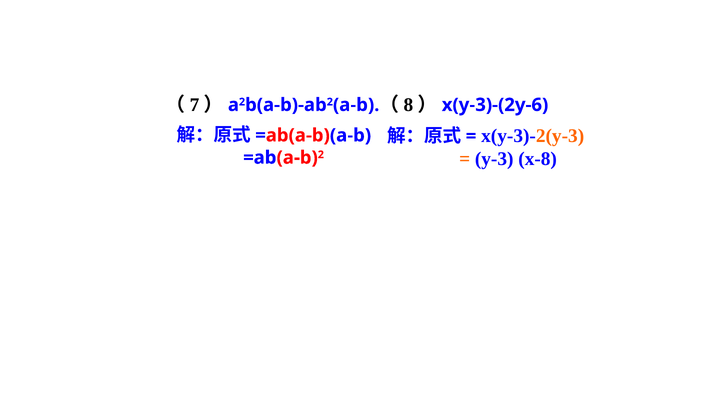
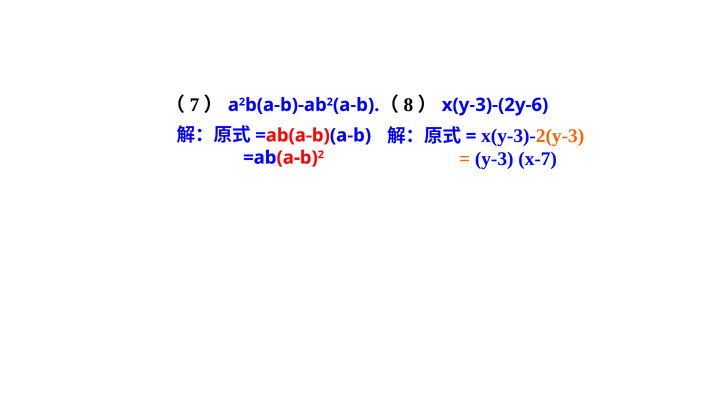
x-8: x-8 -> x-7 (538, 159)
